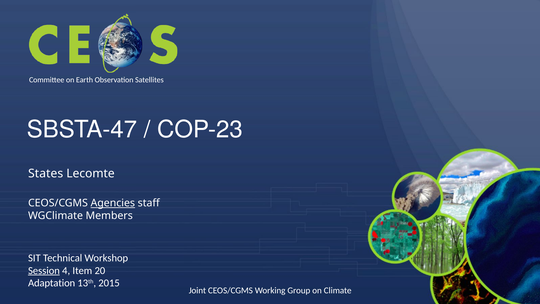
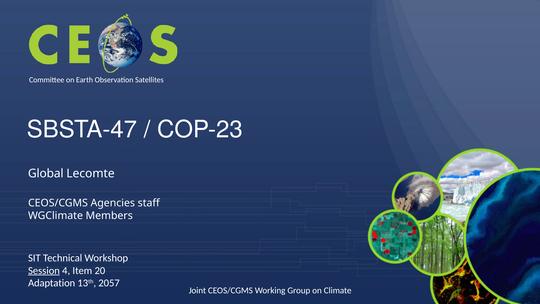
States: States -> Global (46, 173)
Agencies underline: present -> none (113, 203)
2015: 2015 -> 2057 (109, 283)
